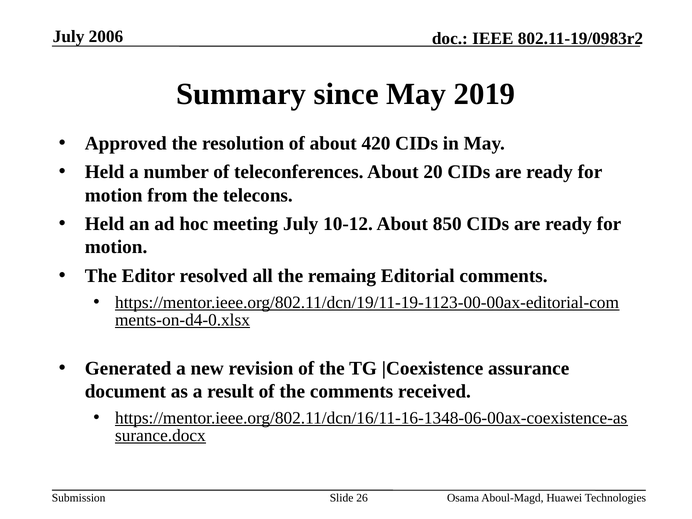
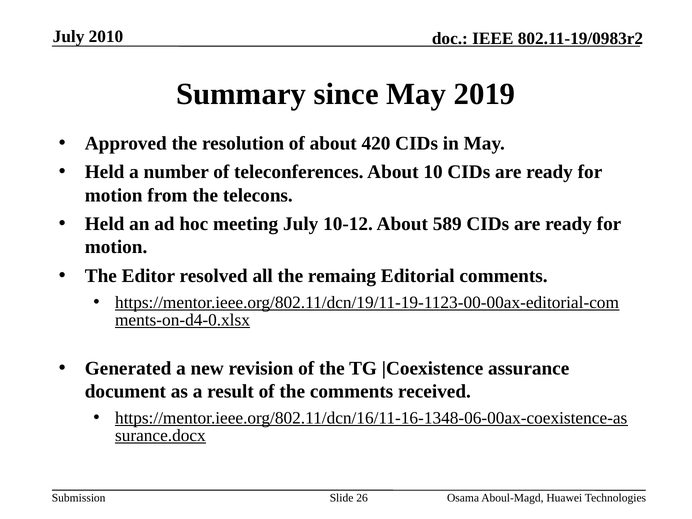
2006: 2006 -> 2010 (106, 37)
20: 20 -> 10 (433, 172)
850: 850 -> 589 (447, 224)
